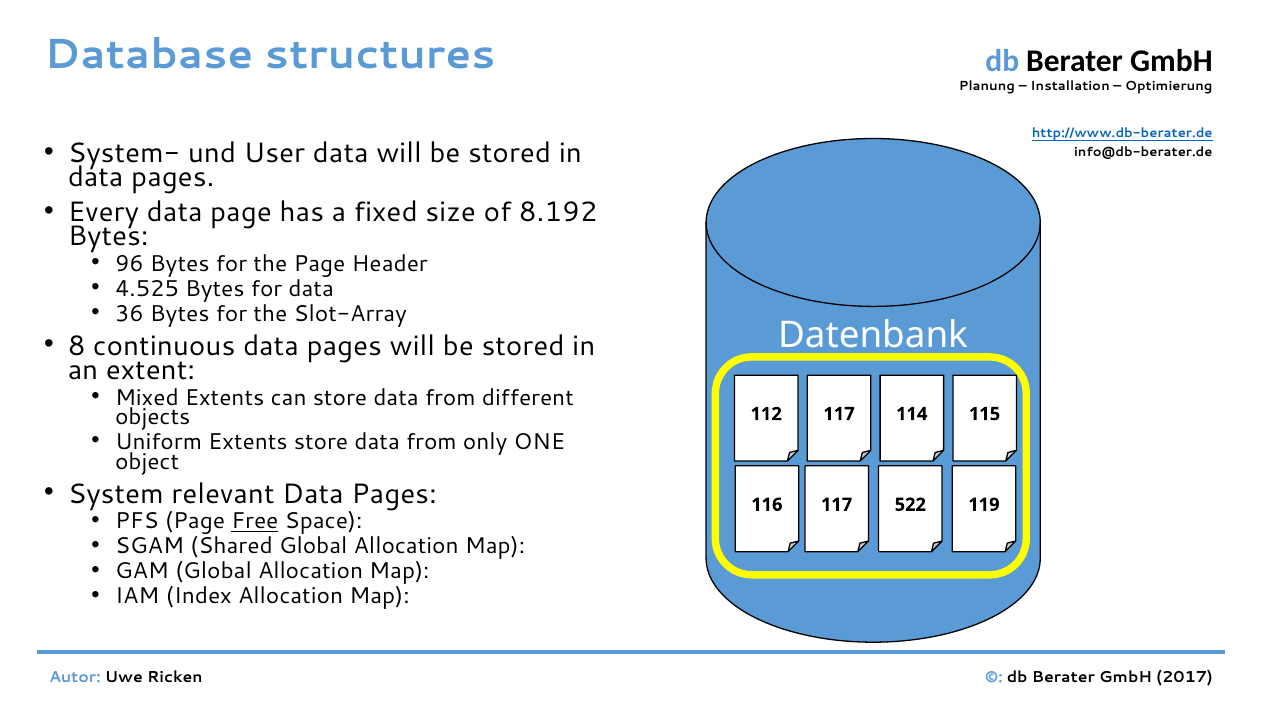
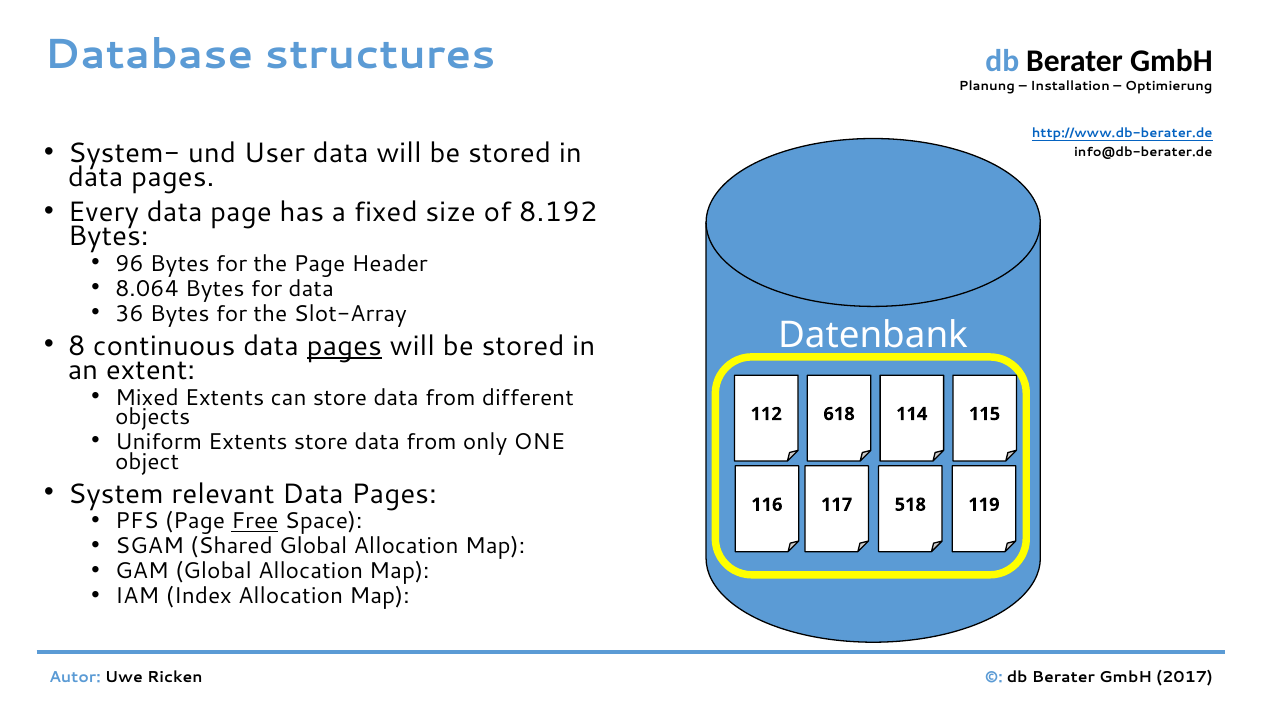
4.525: 4.525 -> 8.064 (147, 289)
pages underline: none -> present (344, 346)
112 117: 117 -> 618 (839, 414)
522: 522 -> 518 (910, 505)
